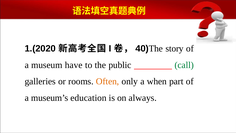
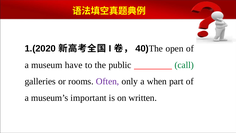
story: story -> open (175, 48)
Often colour: orange -> purple (108, 81)
education: education -> important (88, 98)
always: always -> written (143, 98)
